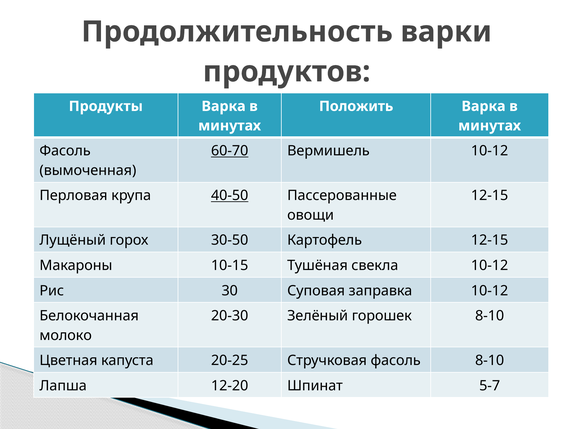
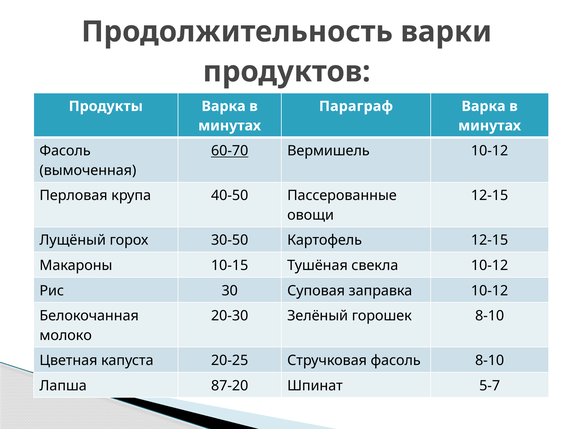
Положить: Положить -> Параграф (356, 106)
40-50 underline: present -> none (230, 196)
12-20: 12-20 -> 87-20 (230, 386)
